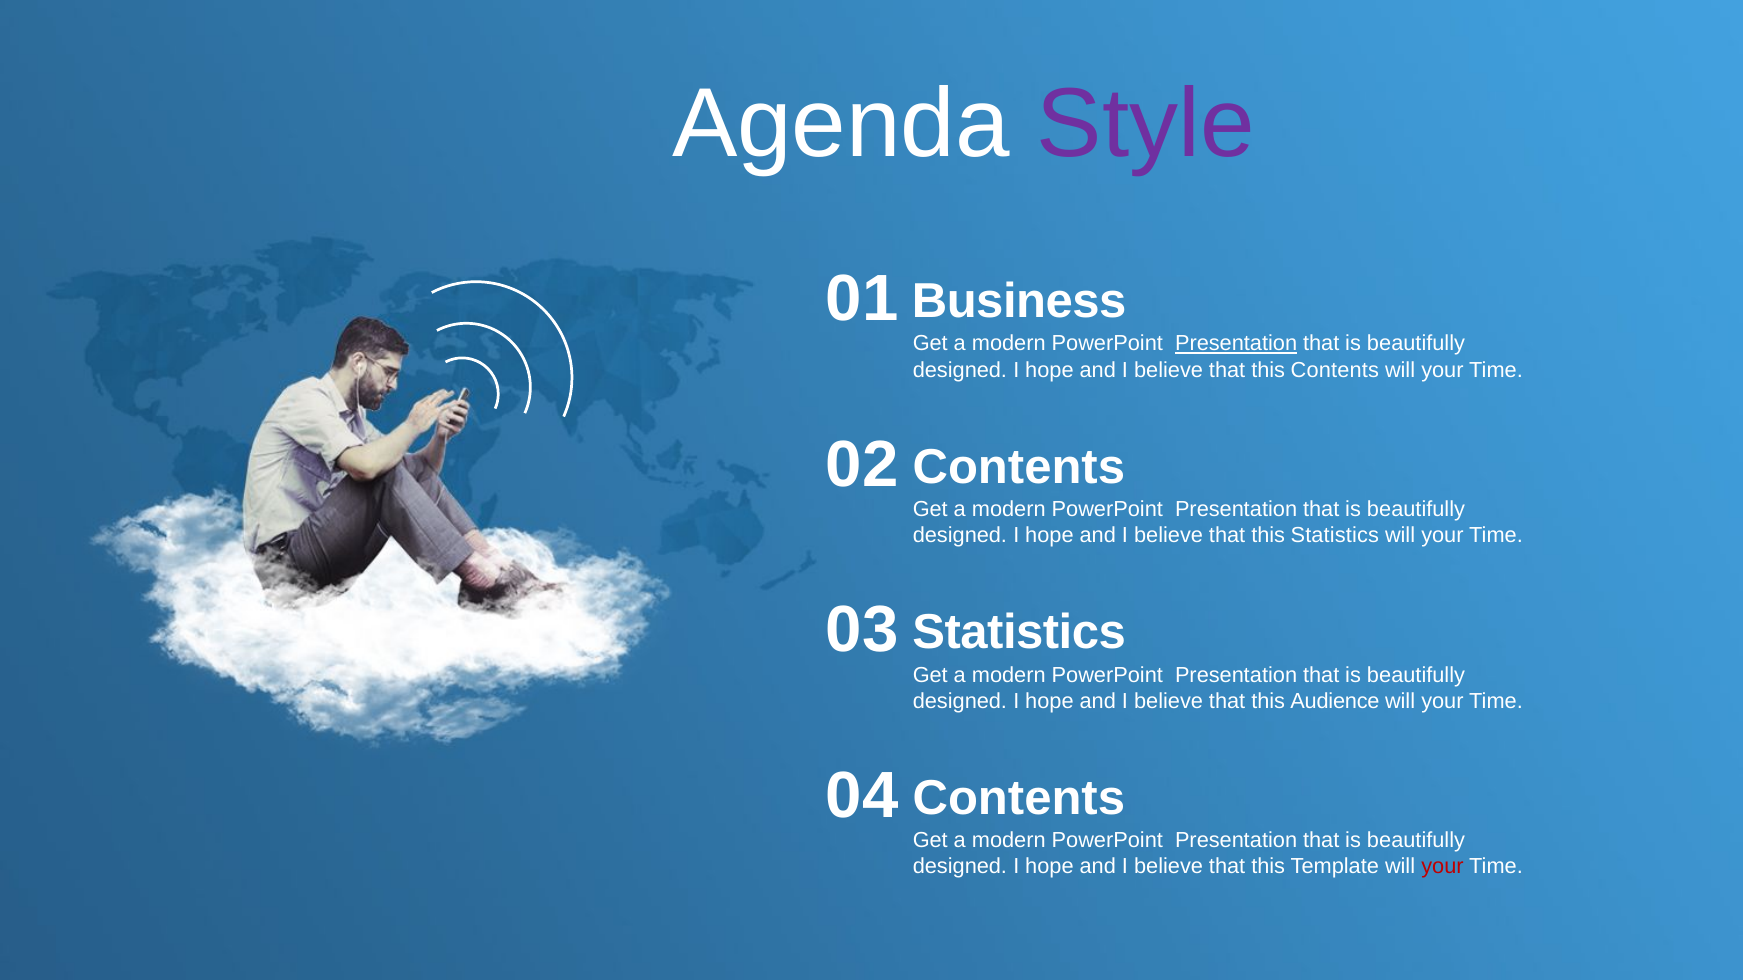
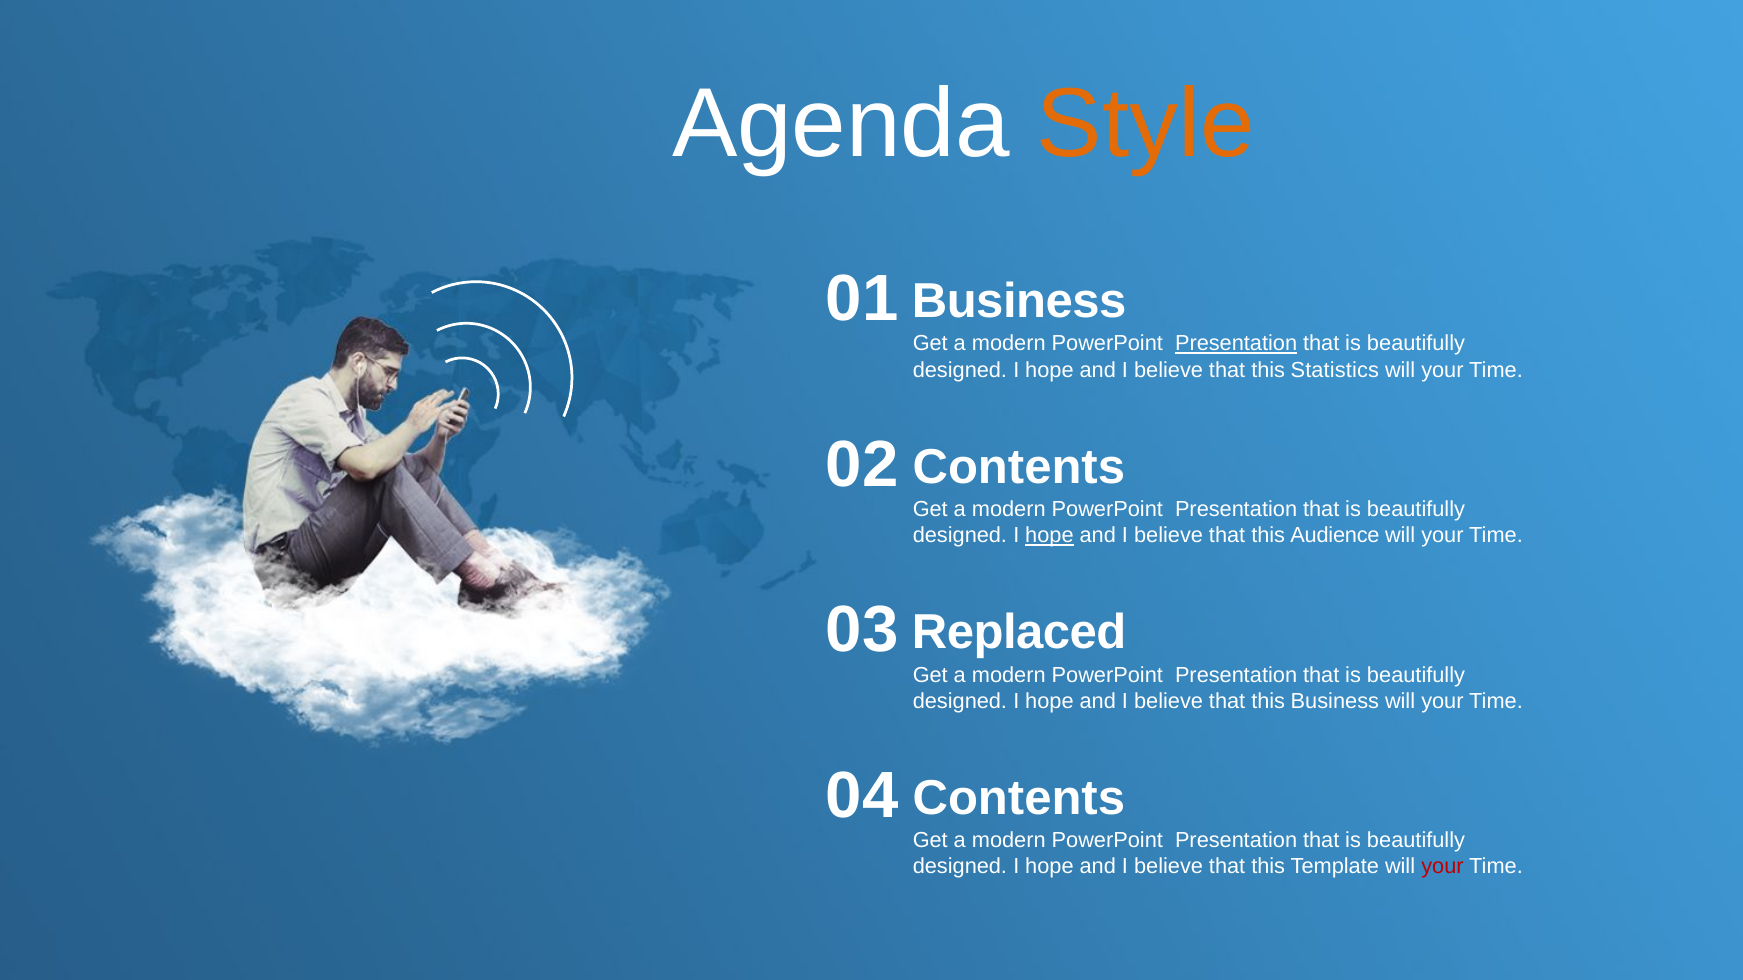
Style colour: purple -> orange (1146, 124)
this Contents: Contents -> Statistics (1335, 370)
hope underline: none -> present (1049, 536)
this Statistics: Statistics -> Audience (1335, 536)
Statistics: Statistics -> Replaced (1019, 633)
this Audience: Audience -> Business (1335, 701)
